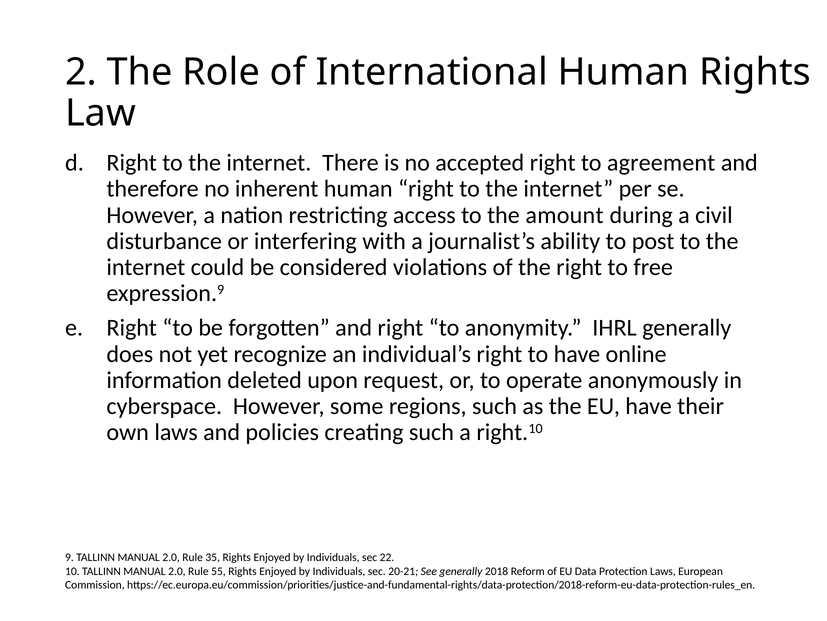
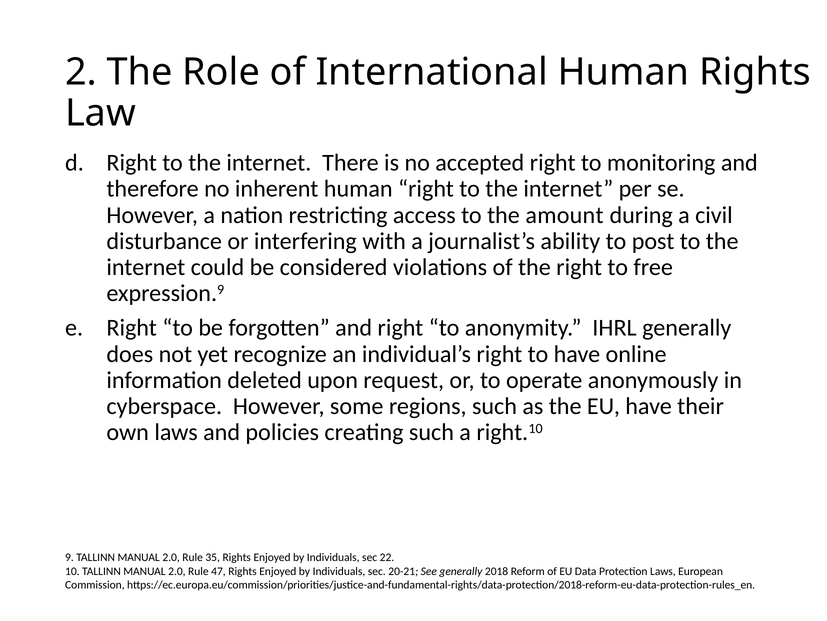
agreement: agreement -> monitoring (661, 163)
55: 55 -> 47 (218, 571)
